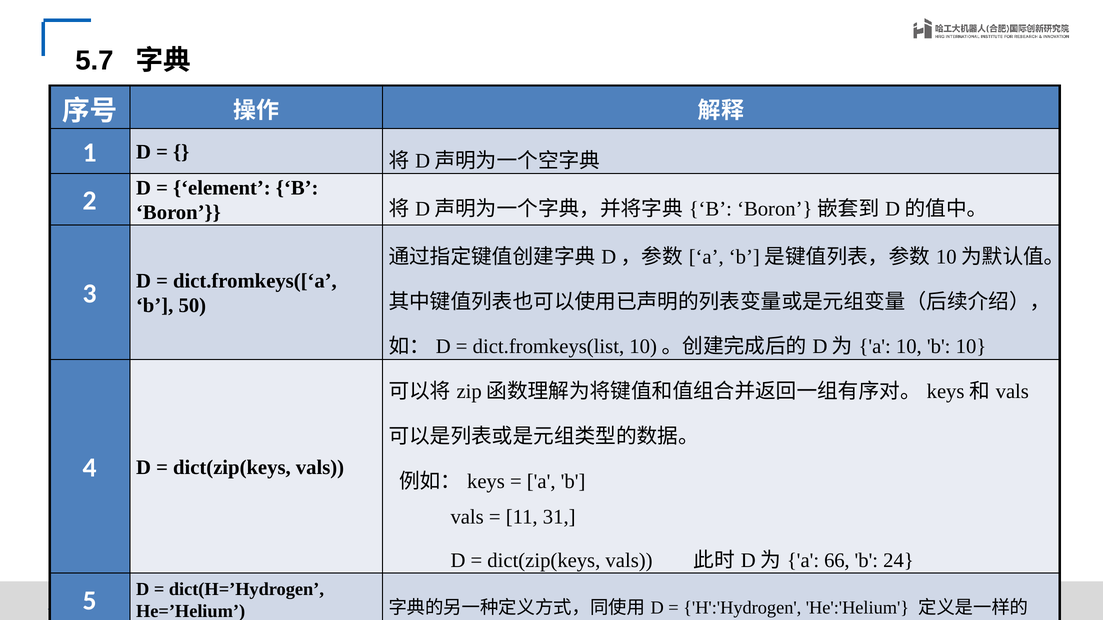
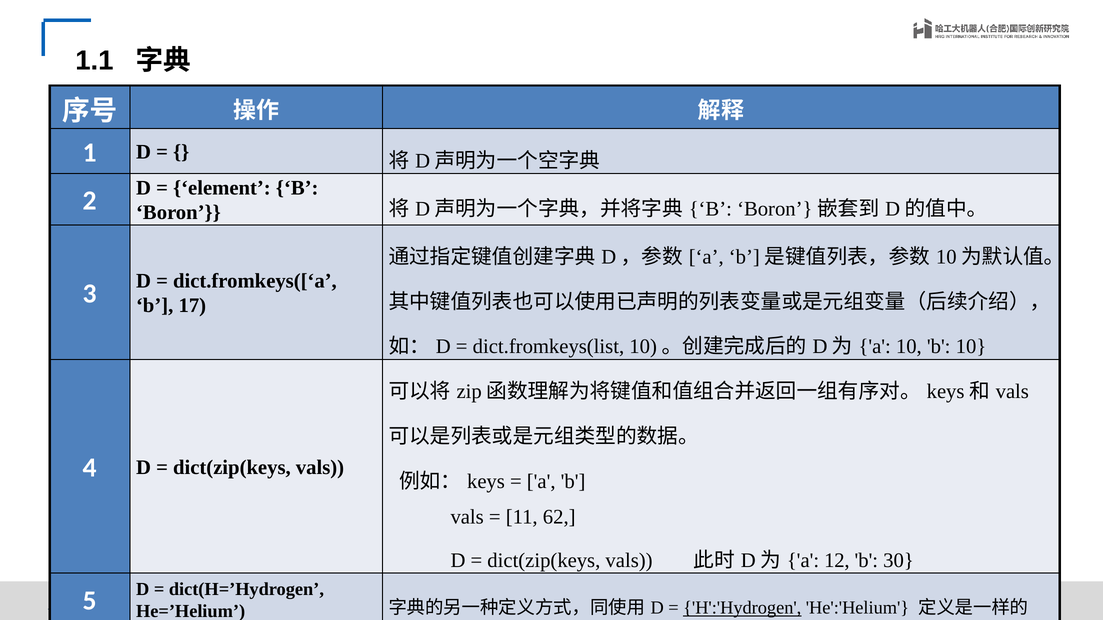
5.7: 5.7 -> 1.1 (94, 61)
50: 50 -> 17 (192, 306)
31: 31 -> 62 (559, 517)
66: 66 -> 12 (837, 561)
24: 24 -> 30 (899, 561)
H':'Hydrogen underline: none -> present (742, 608)
